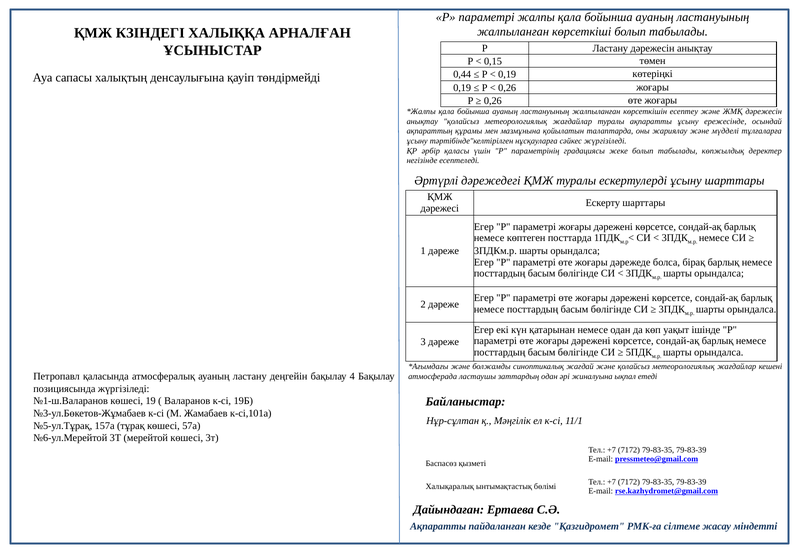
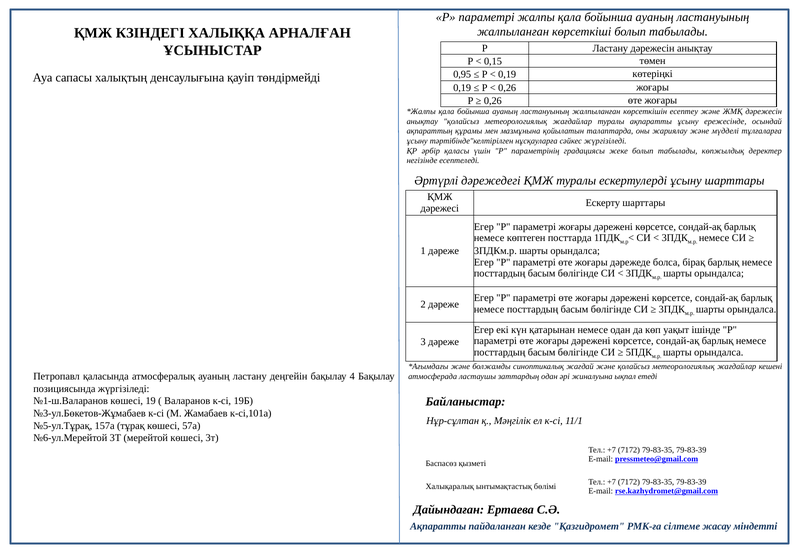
0,44: 0,44 -> 0,95 (462, 74)
